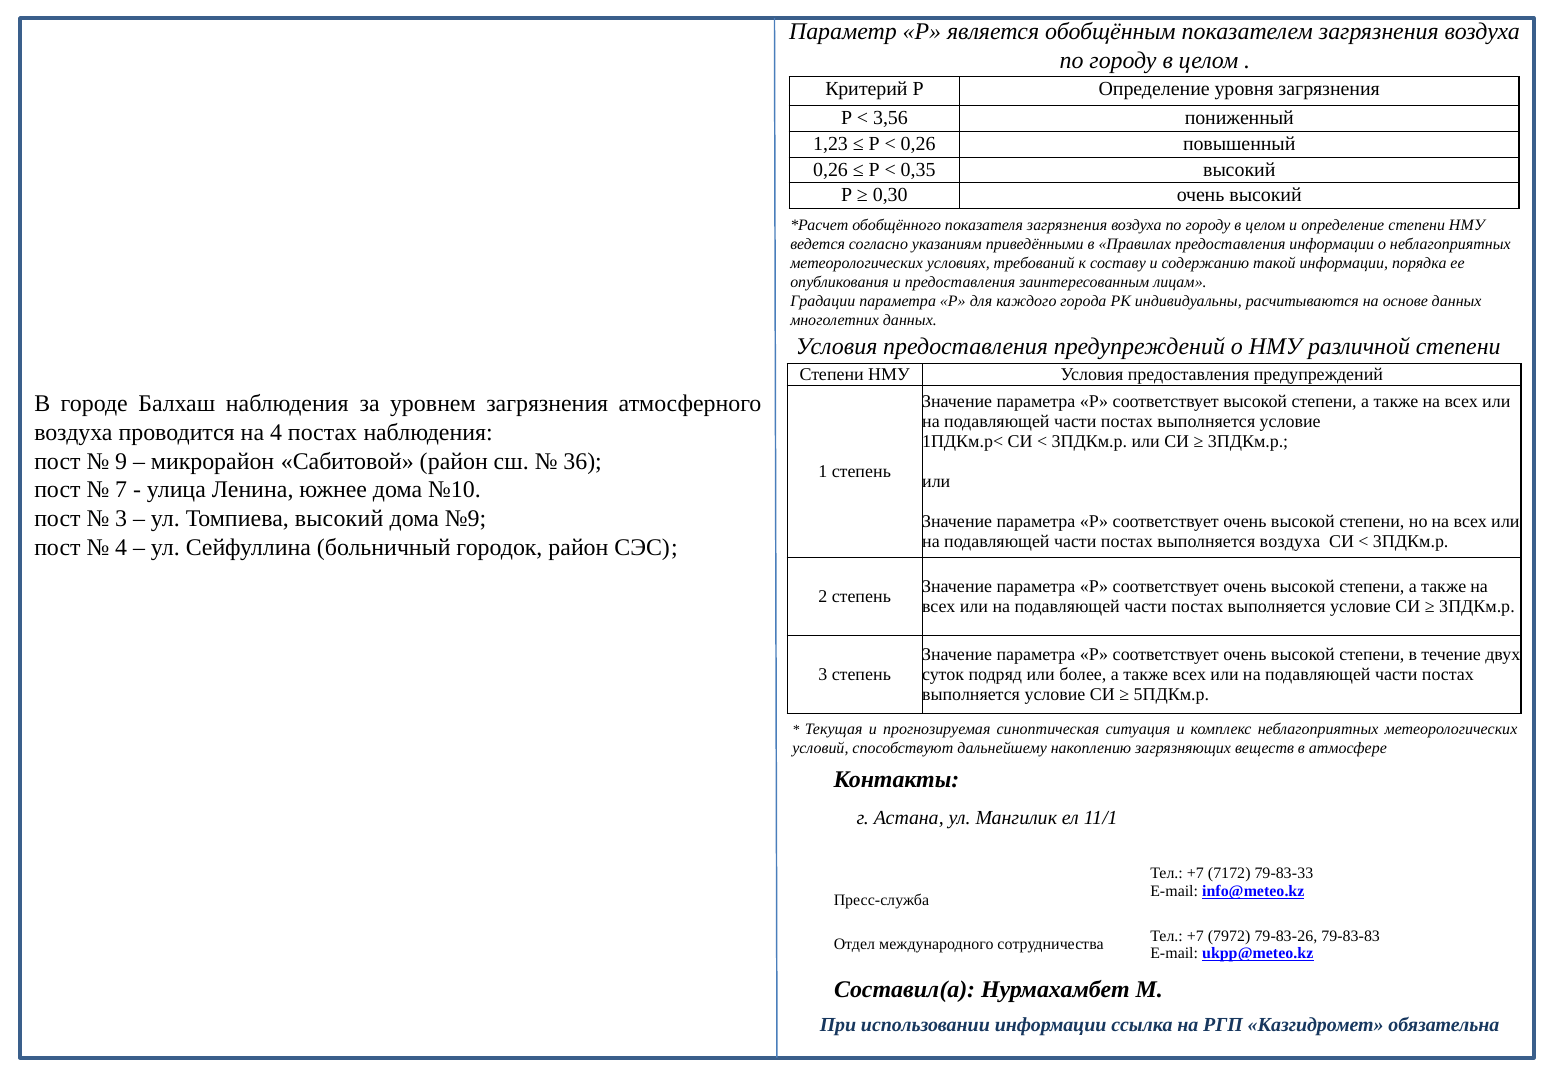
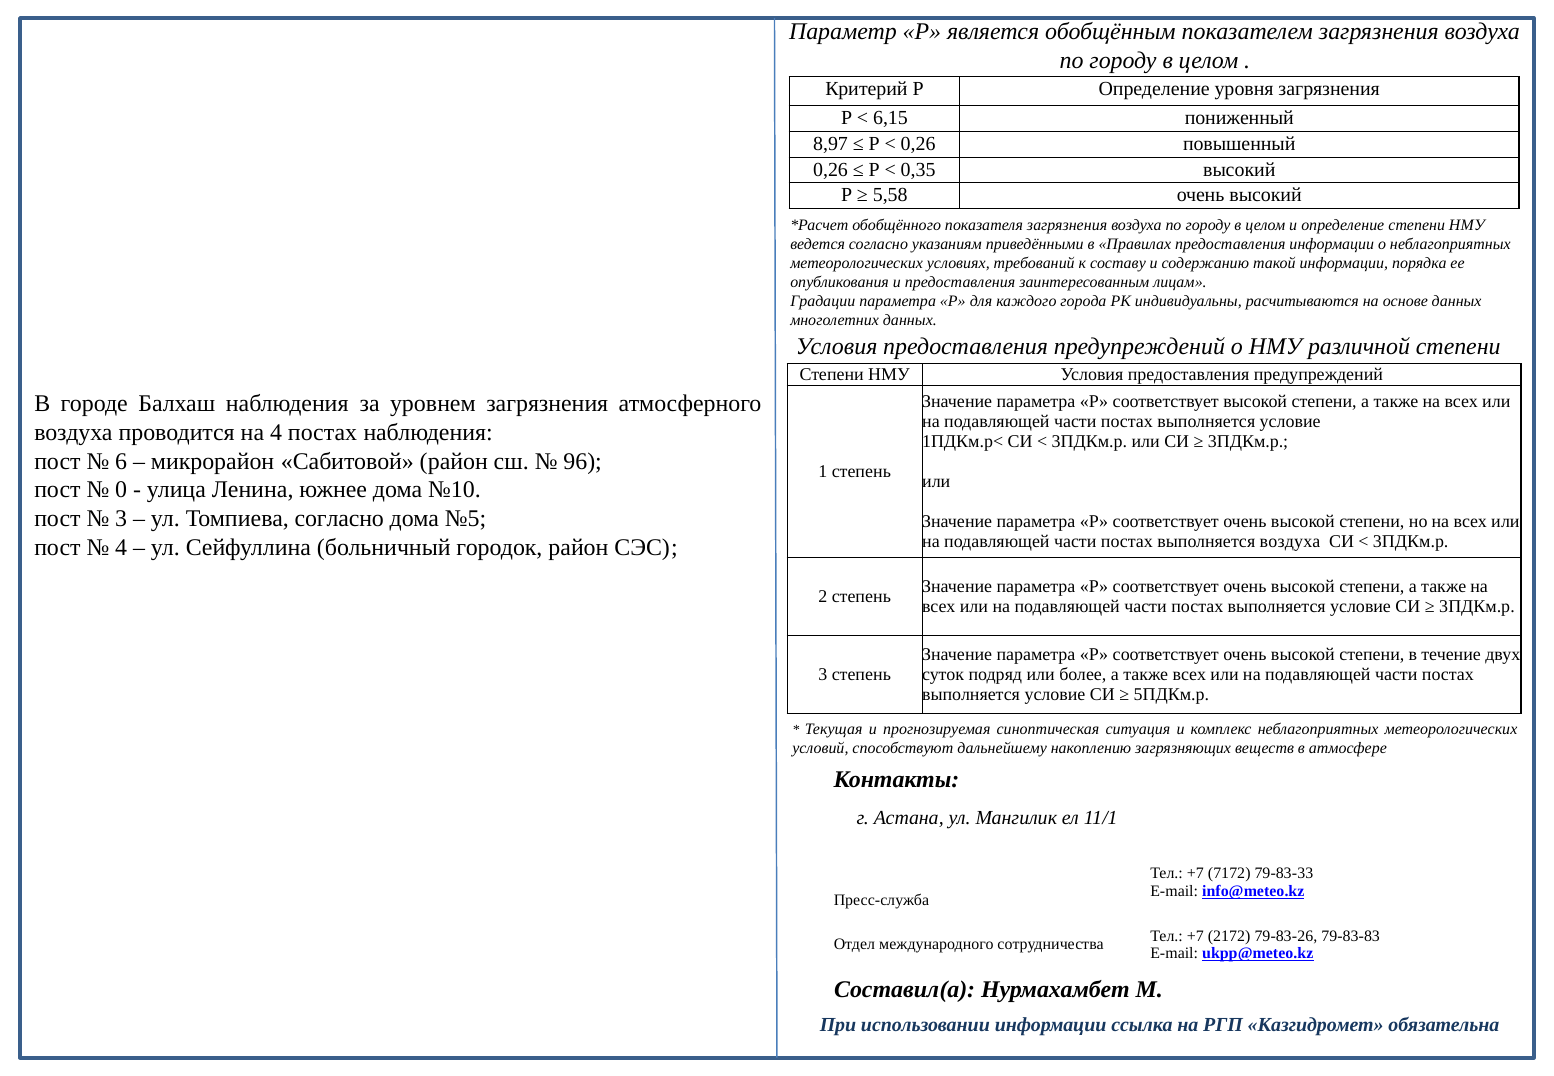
3,56: 3,56 -> 6,15 (890, 118)
1,23: 1,23 -> 8,97 (831, 144)
0,30: 0,30 -> 5,58 (890, 195)
9: 9 -> 6 (121, 461)
36: 36 -> 96 (583, 461)
7: 7 -> 0 (121, 490)
Томпиева высокий: высокий -> согласно (339, 519)
№9: №9 -> №5 (466, 519)
7972: 7972 -> 2172 (1229, 936)
